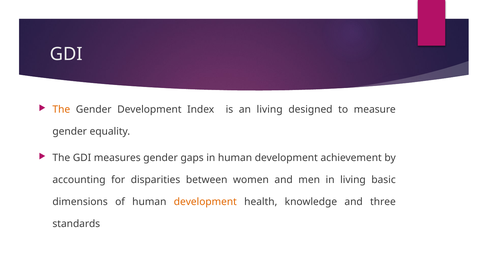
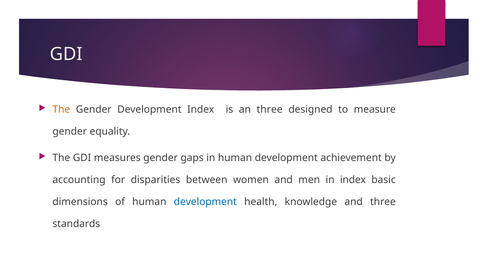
an living: living -> three (270, 110)
in living: living -> index (353, 180)
development colour: orange -> blue (205, 202)
